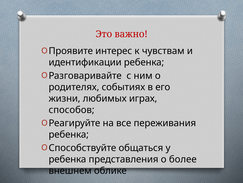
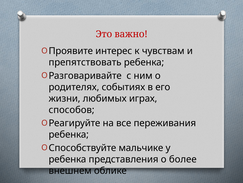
идентификации: идентификации -> препятствовать (85, 62)
общаться: общаться -> мальчике (141, 147)
